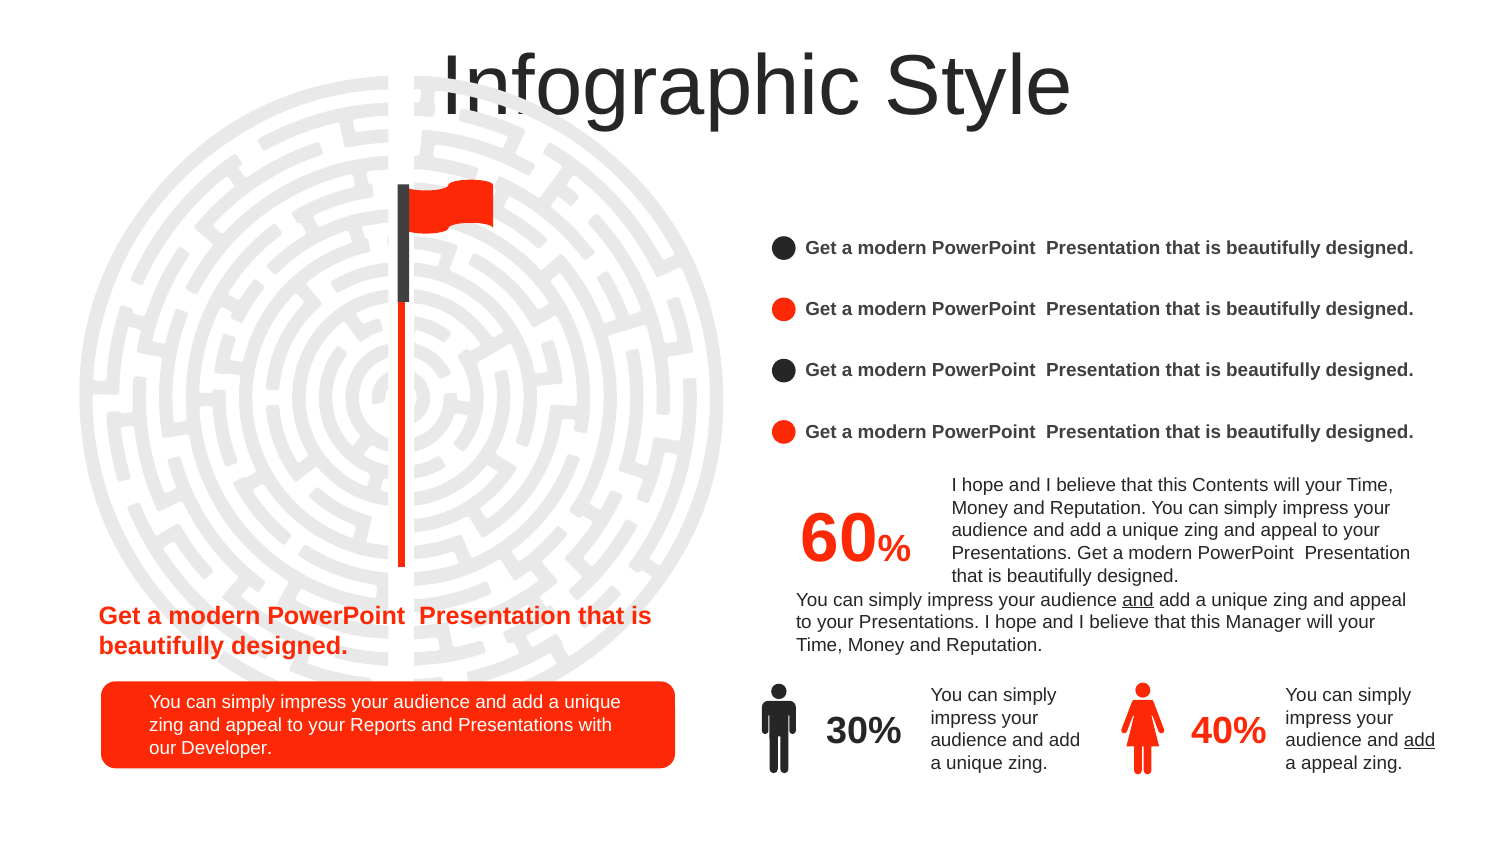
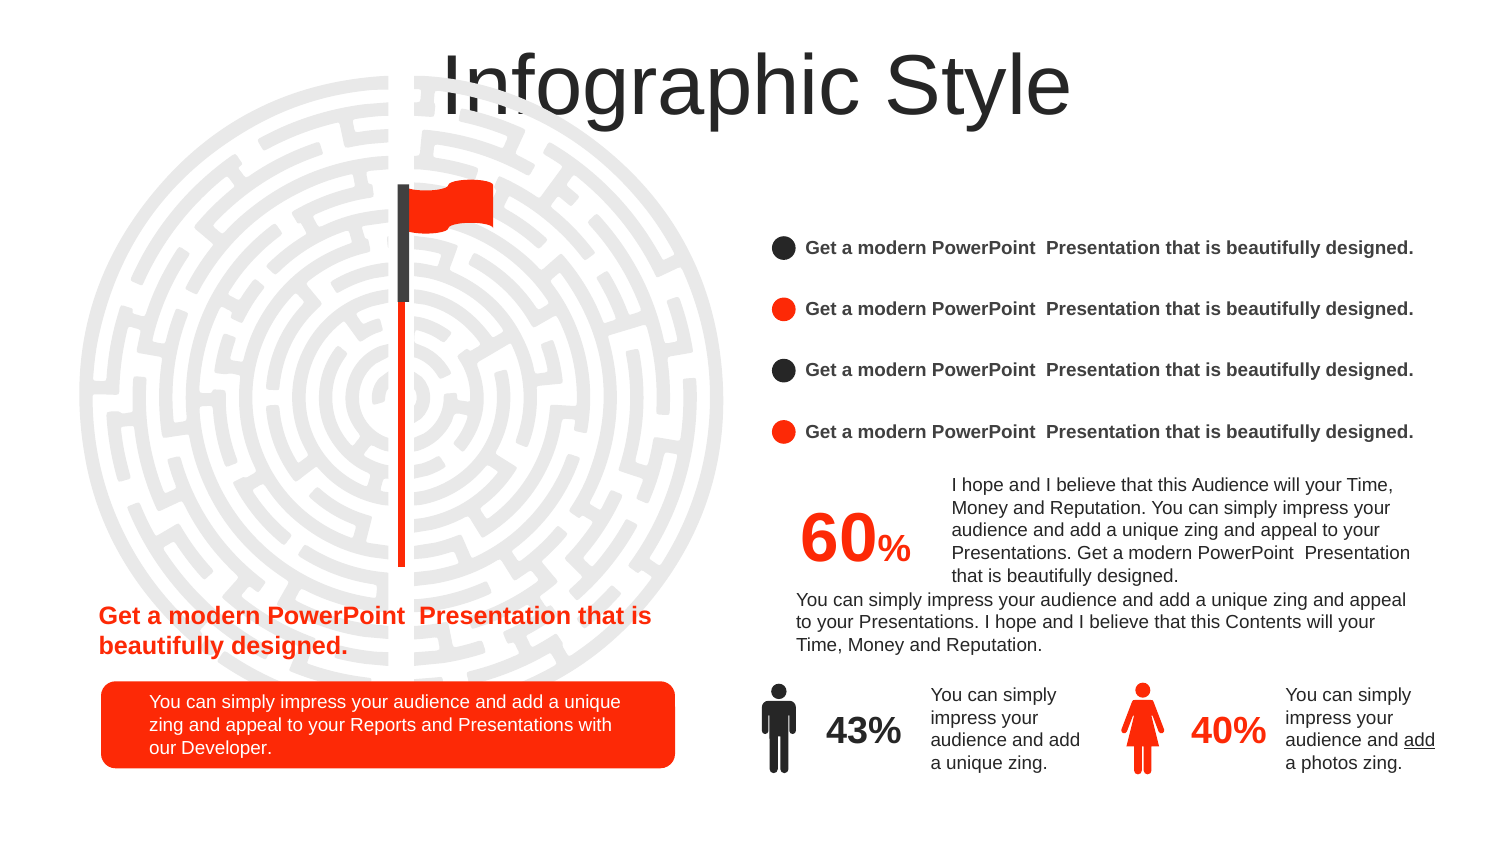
this Contents: Contents -> Audience (1230, 485)
and underline: present -> none (1138, 600)
Manager: Manager -> Contents (1263, 622)
30%: 30% -> 43% (864, 731)
a appeal: appeal -> photos (1329, 763)
